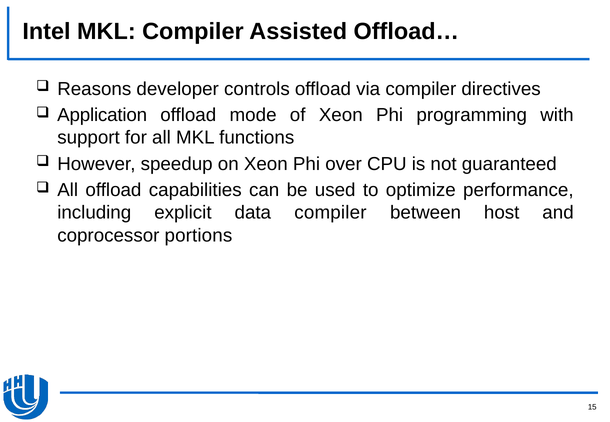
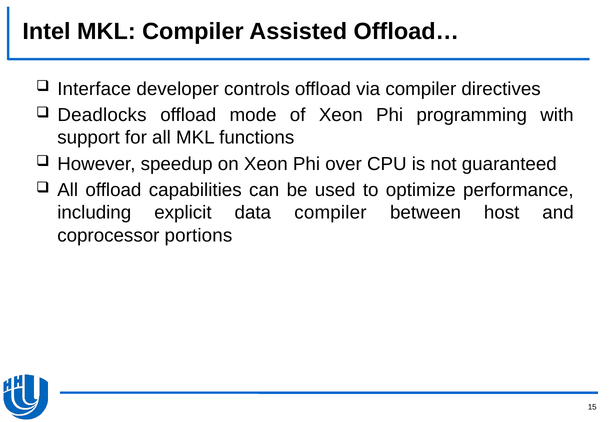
Reasons: Reasons -> Interface (94, 89)
Application: Application -> Deadlocks (102, 115)
